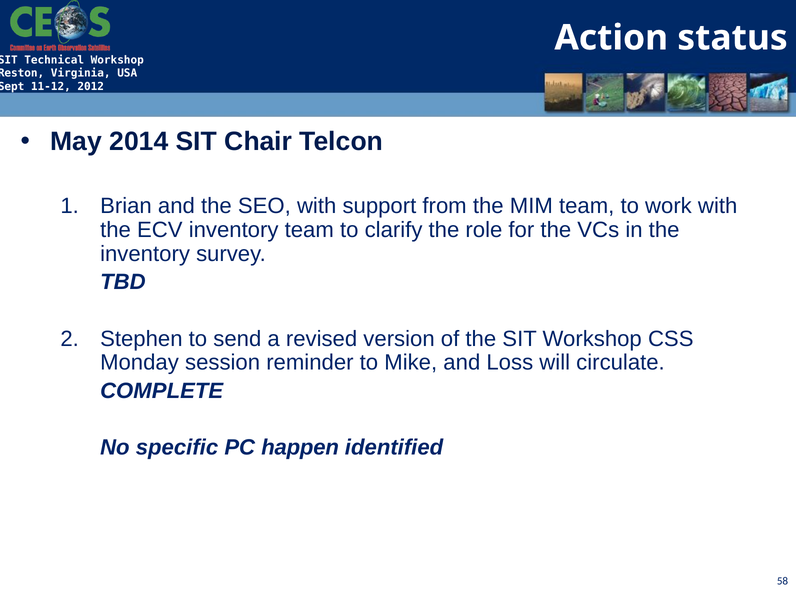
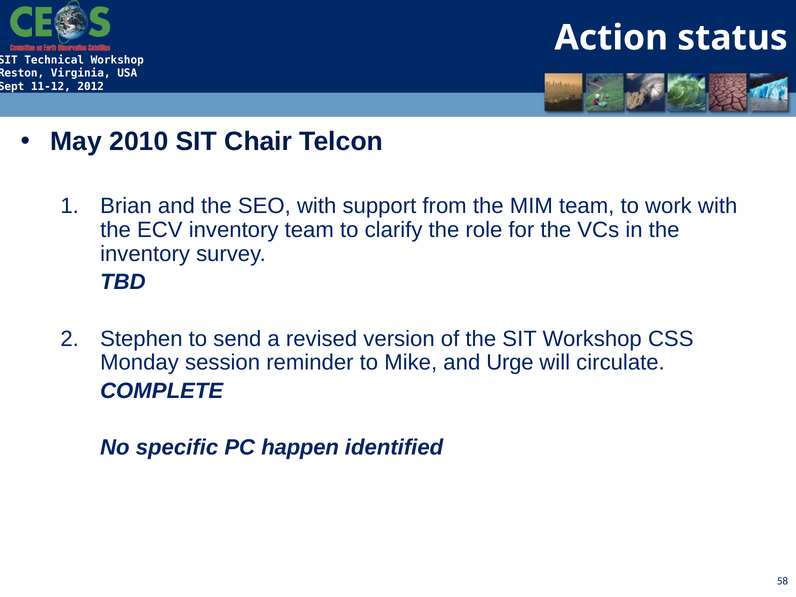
2014: 2014 -> 2010 (139, 141)
Loss: Loss -> Urge (510, 363)
